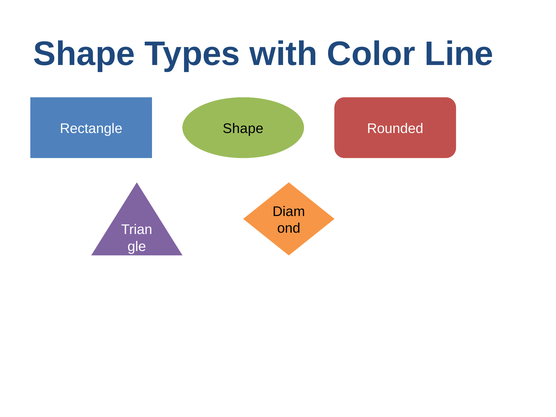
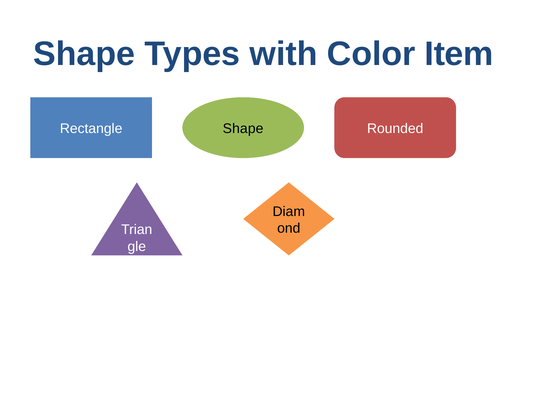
Line: Line -> Item (459, 54)
